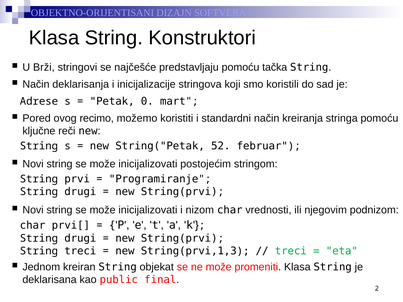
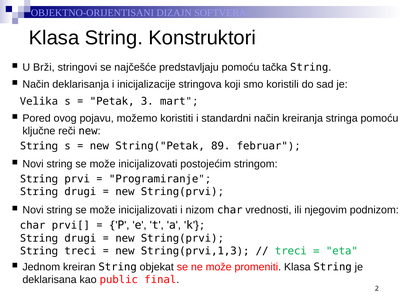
Adrese: Adrese -> Velika (39, 101)
0: 0 -> 3 (147, 101)
recimo: recimo -> pojavu (97, 118)
52: 52 -> 89 (221, 146)
